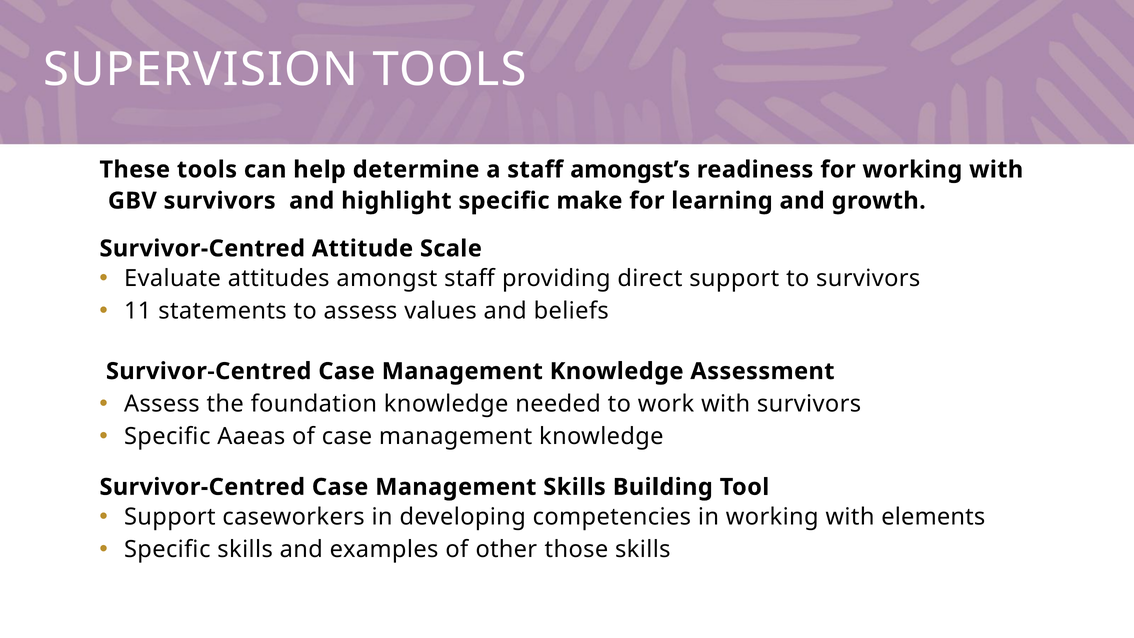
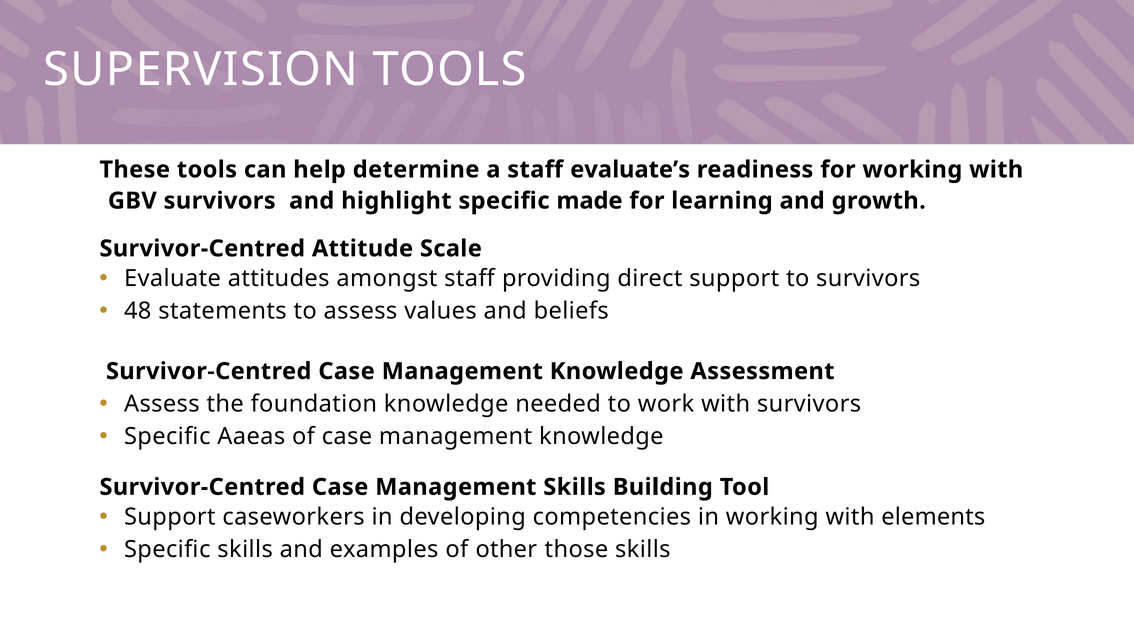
amongst’s: amongst’s -> evaluate’s (630, 170)
make: make -> made (590, 201)
11: 11 -> 48 (138, 311)
